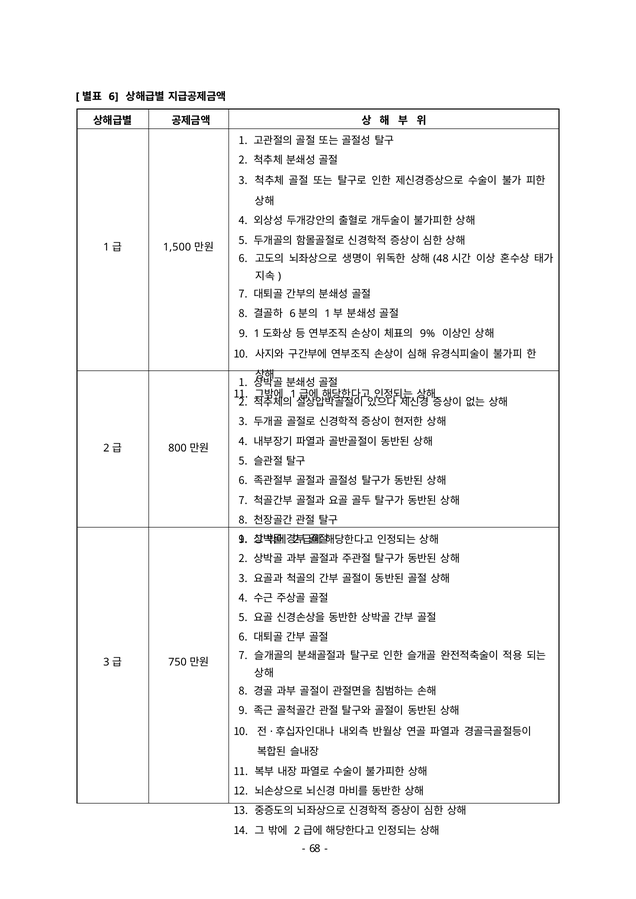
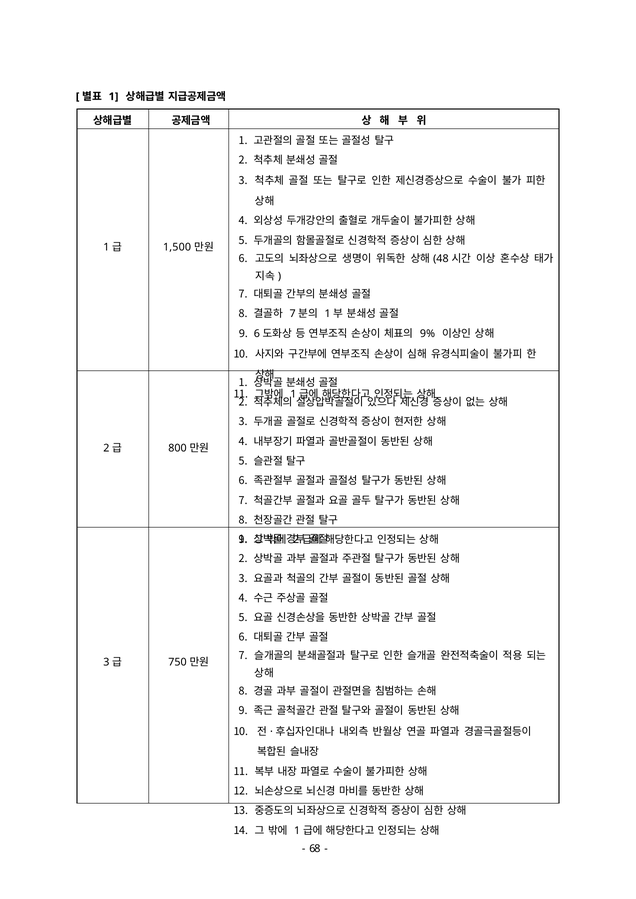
6: 6 -> 1 (114, 96)
6: 6 -> 7 (293, 314)
1: 1 -> 6 (257, 334)
2: 2 -> 1 (297, 831)
